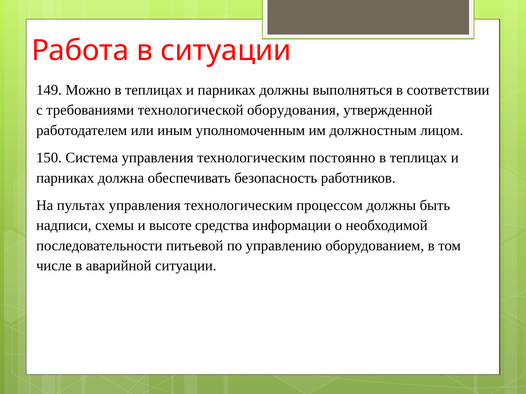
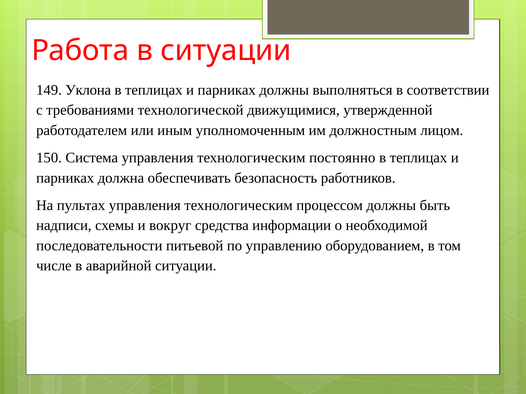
Можно: Можно -> Уклона (88, 90)
оборудования: оборудования -> движущимися (293, 110)
высоте: высоте -> вокруг (170, 226)
